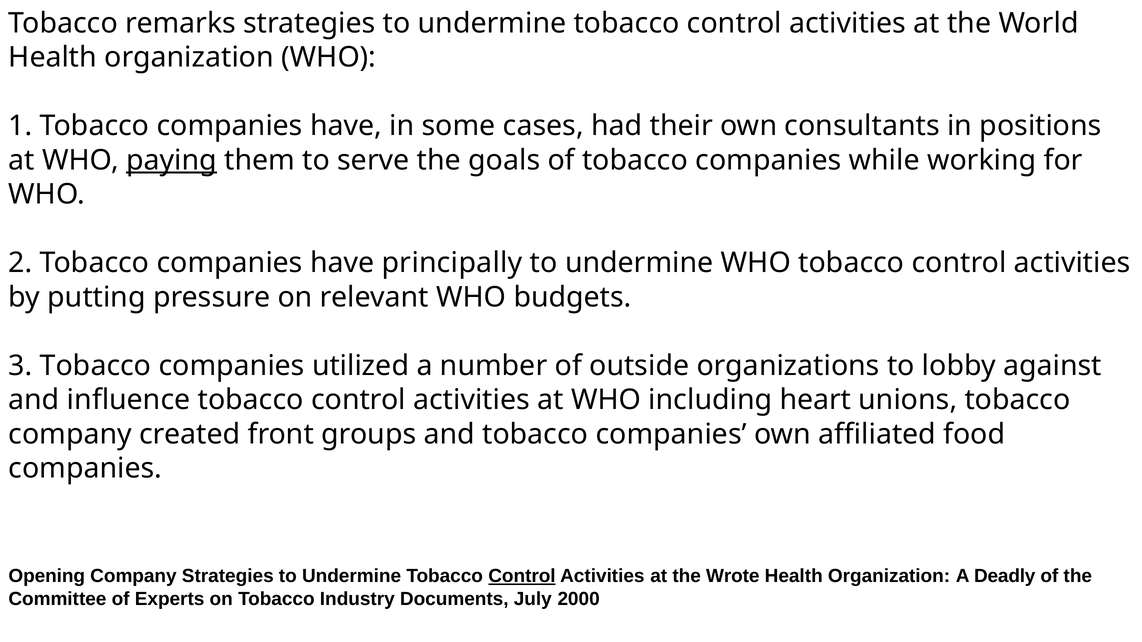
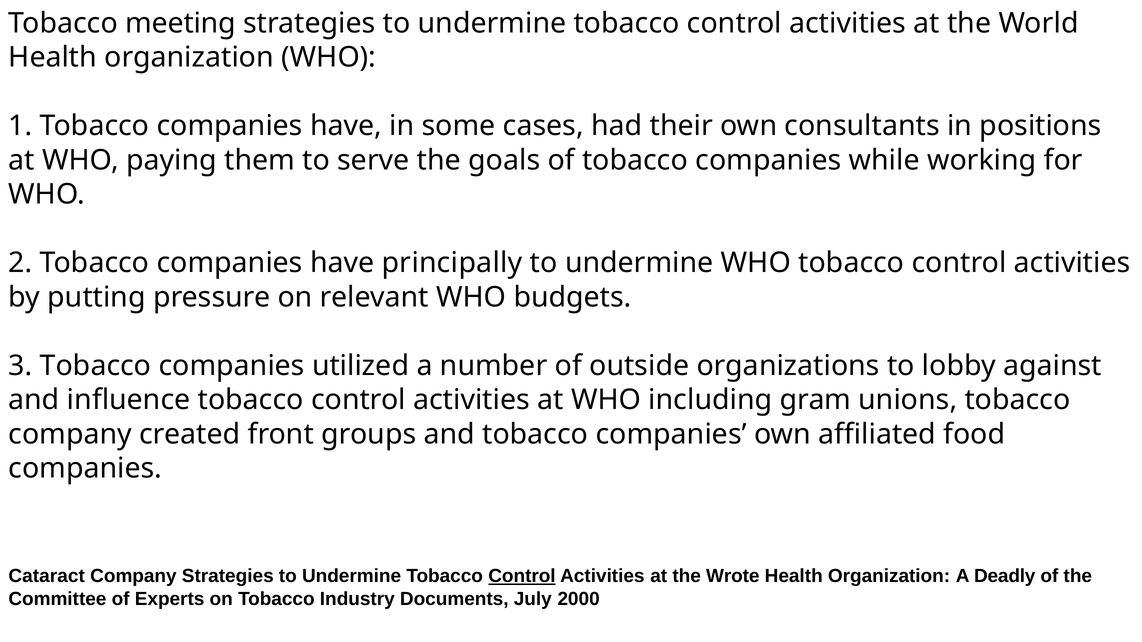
remarks: remarks -> meeting (181, 23)
paying underline: present -> none (171, 160)
heart: heart -> gram (815, 400)
Opening: Opening -> Cataract (47, 576)
